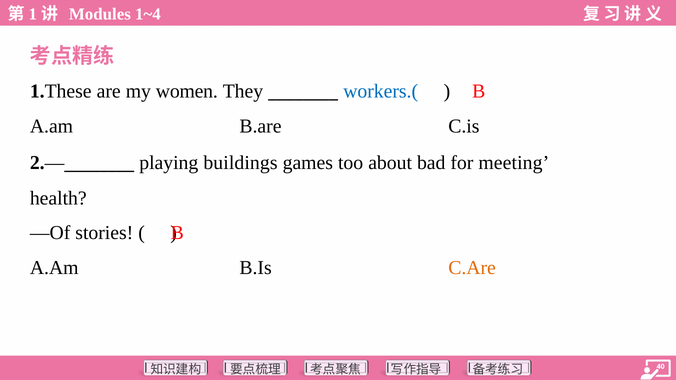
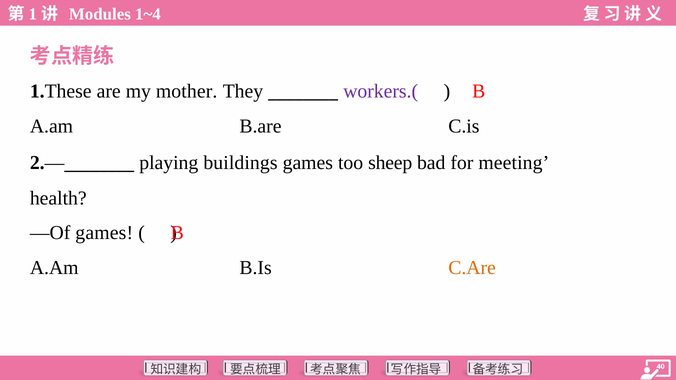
women: women -> mother (187, 91)
workers.( colour: blue -> purple (381, 91)
about: about -> sheep (390, 163)
—Of stories: stories -> games (104, 233)
